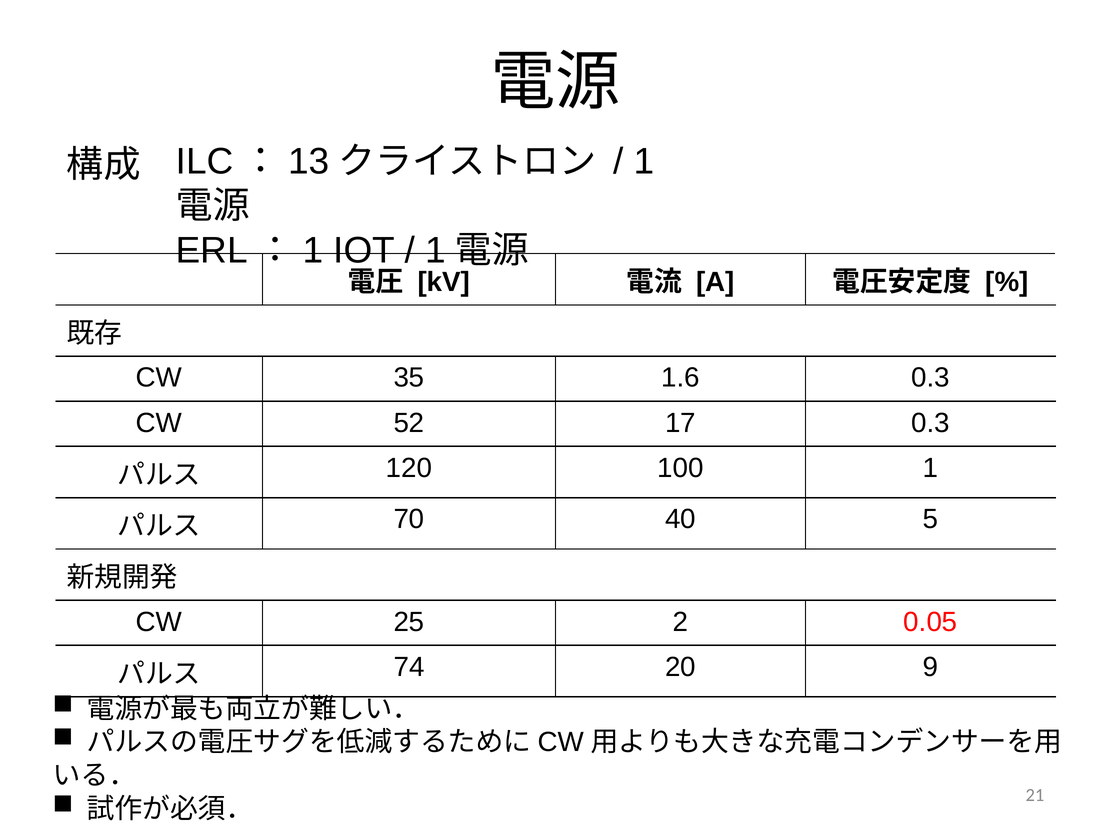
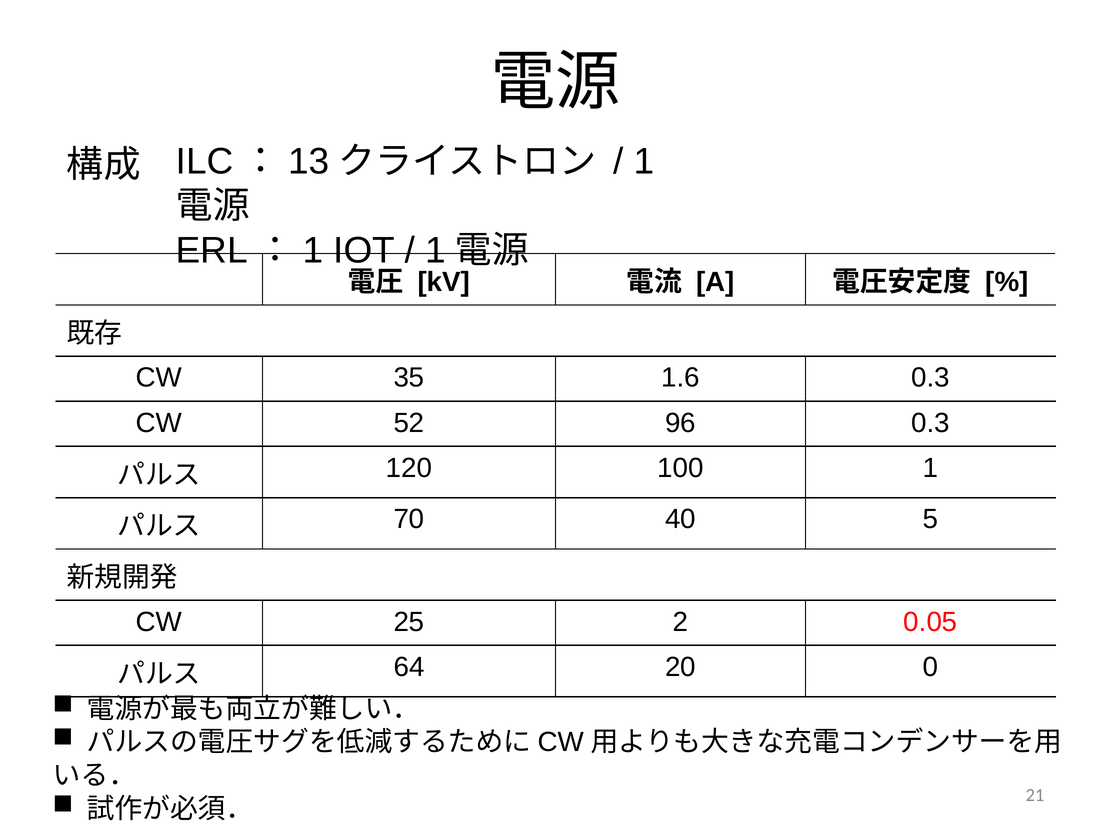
17: 17 -> 96 (680, 423)
74: 74 -> 64 (409, 667)
9: 9 -> 0 (930, 667)
